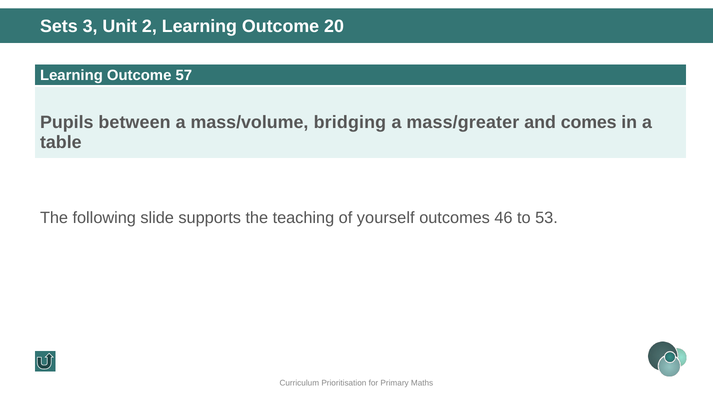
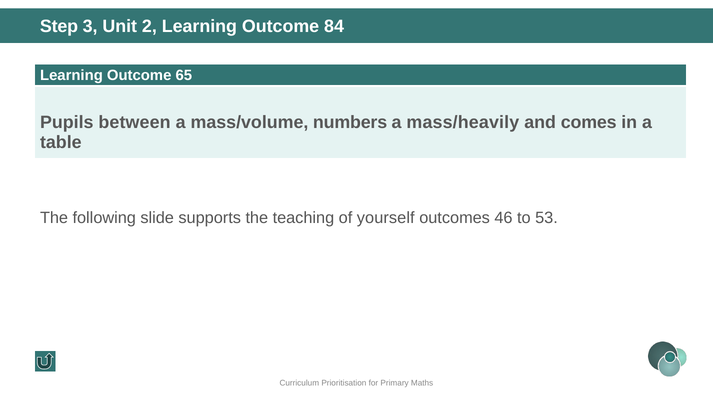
Sets: Sets -> Step (59, 27)
20: 20 -> 84 (334, 27)
57: 57 -> 65 (184, 75)
bridging: bridging -> numbers (350, 122)
mass/greater: mass/greater -> mass/heavily (463, 122)
